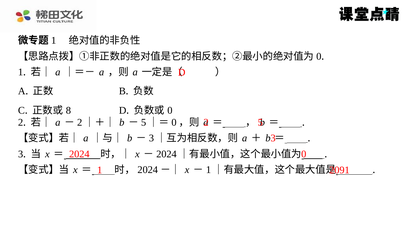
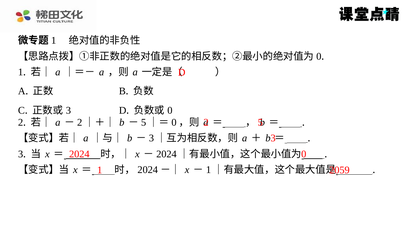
8: 8 -> 3 (68, 110)
2091: 2091 -> 2059 (339, 170)
